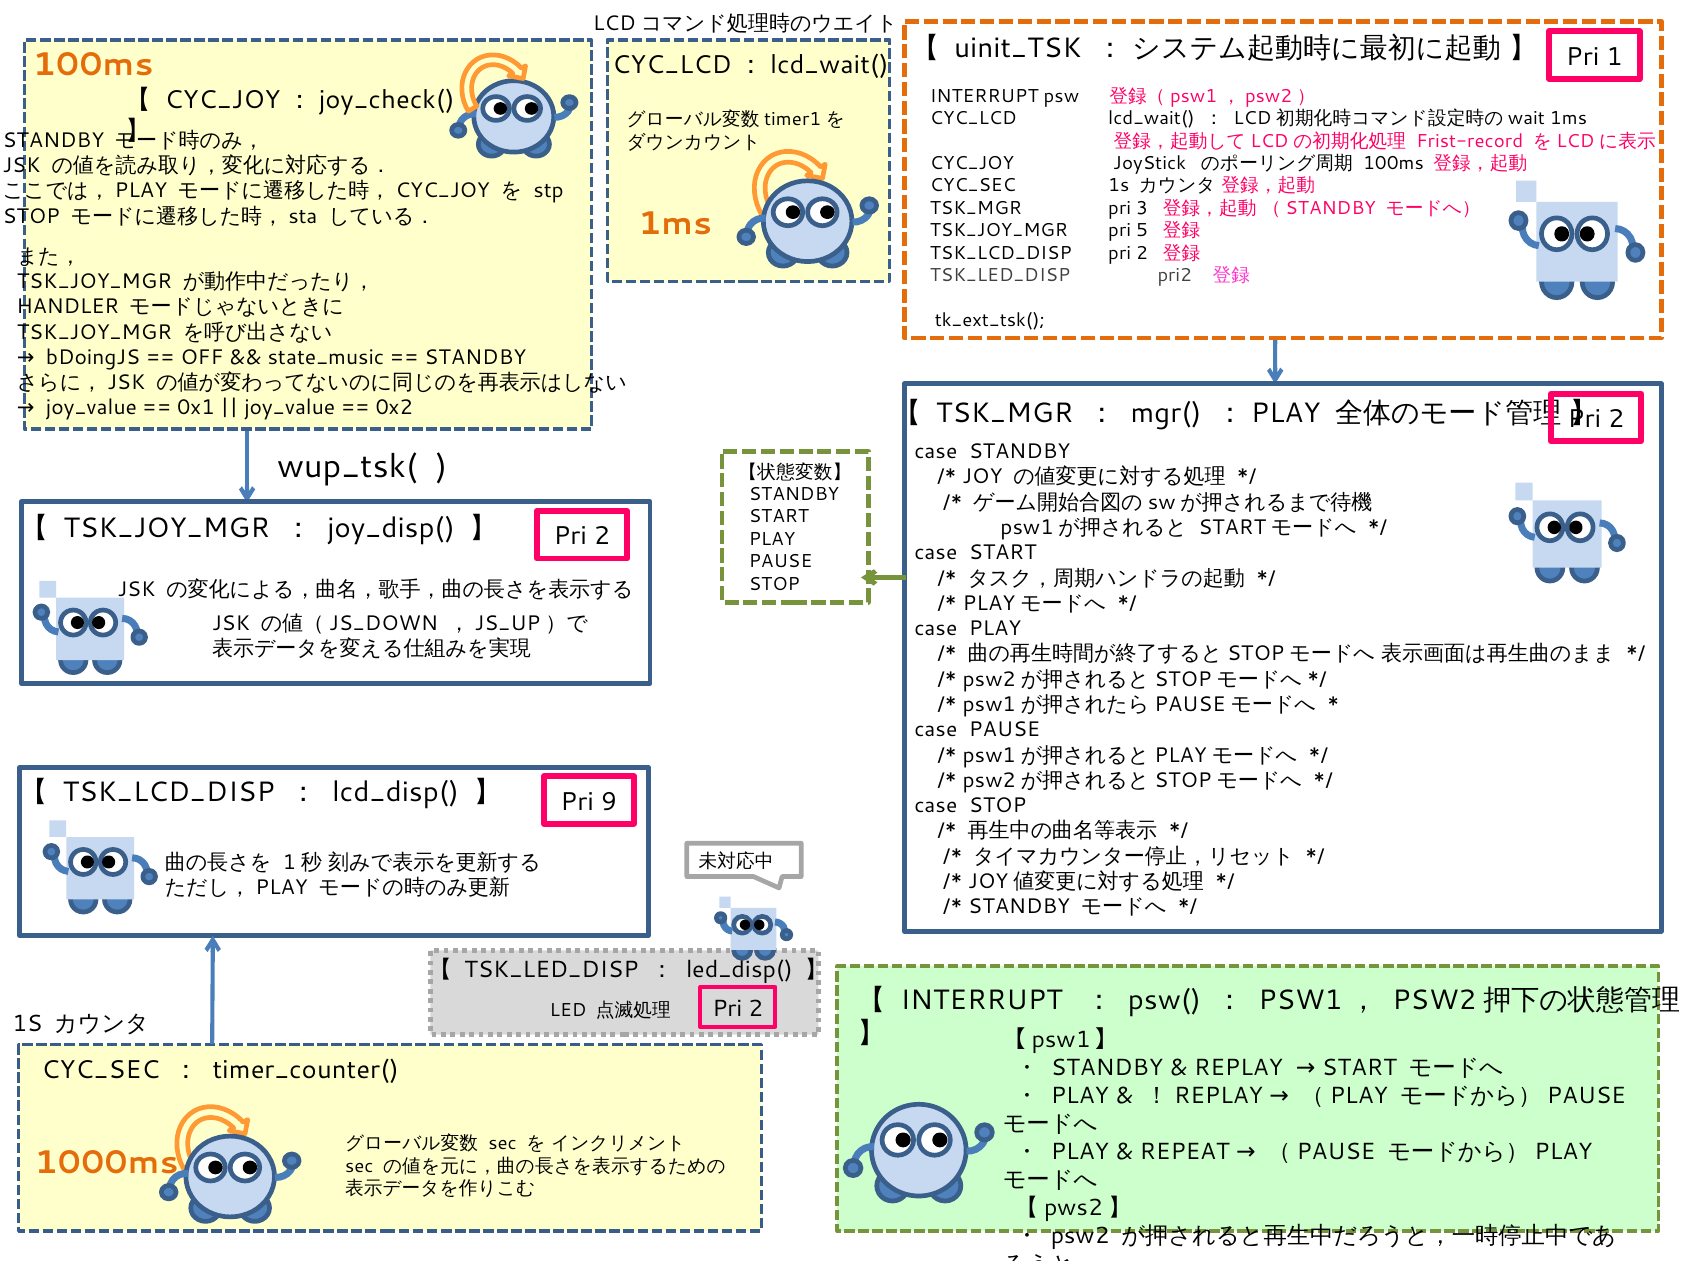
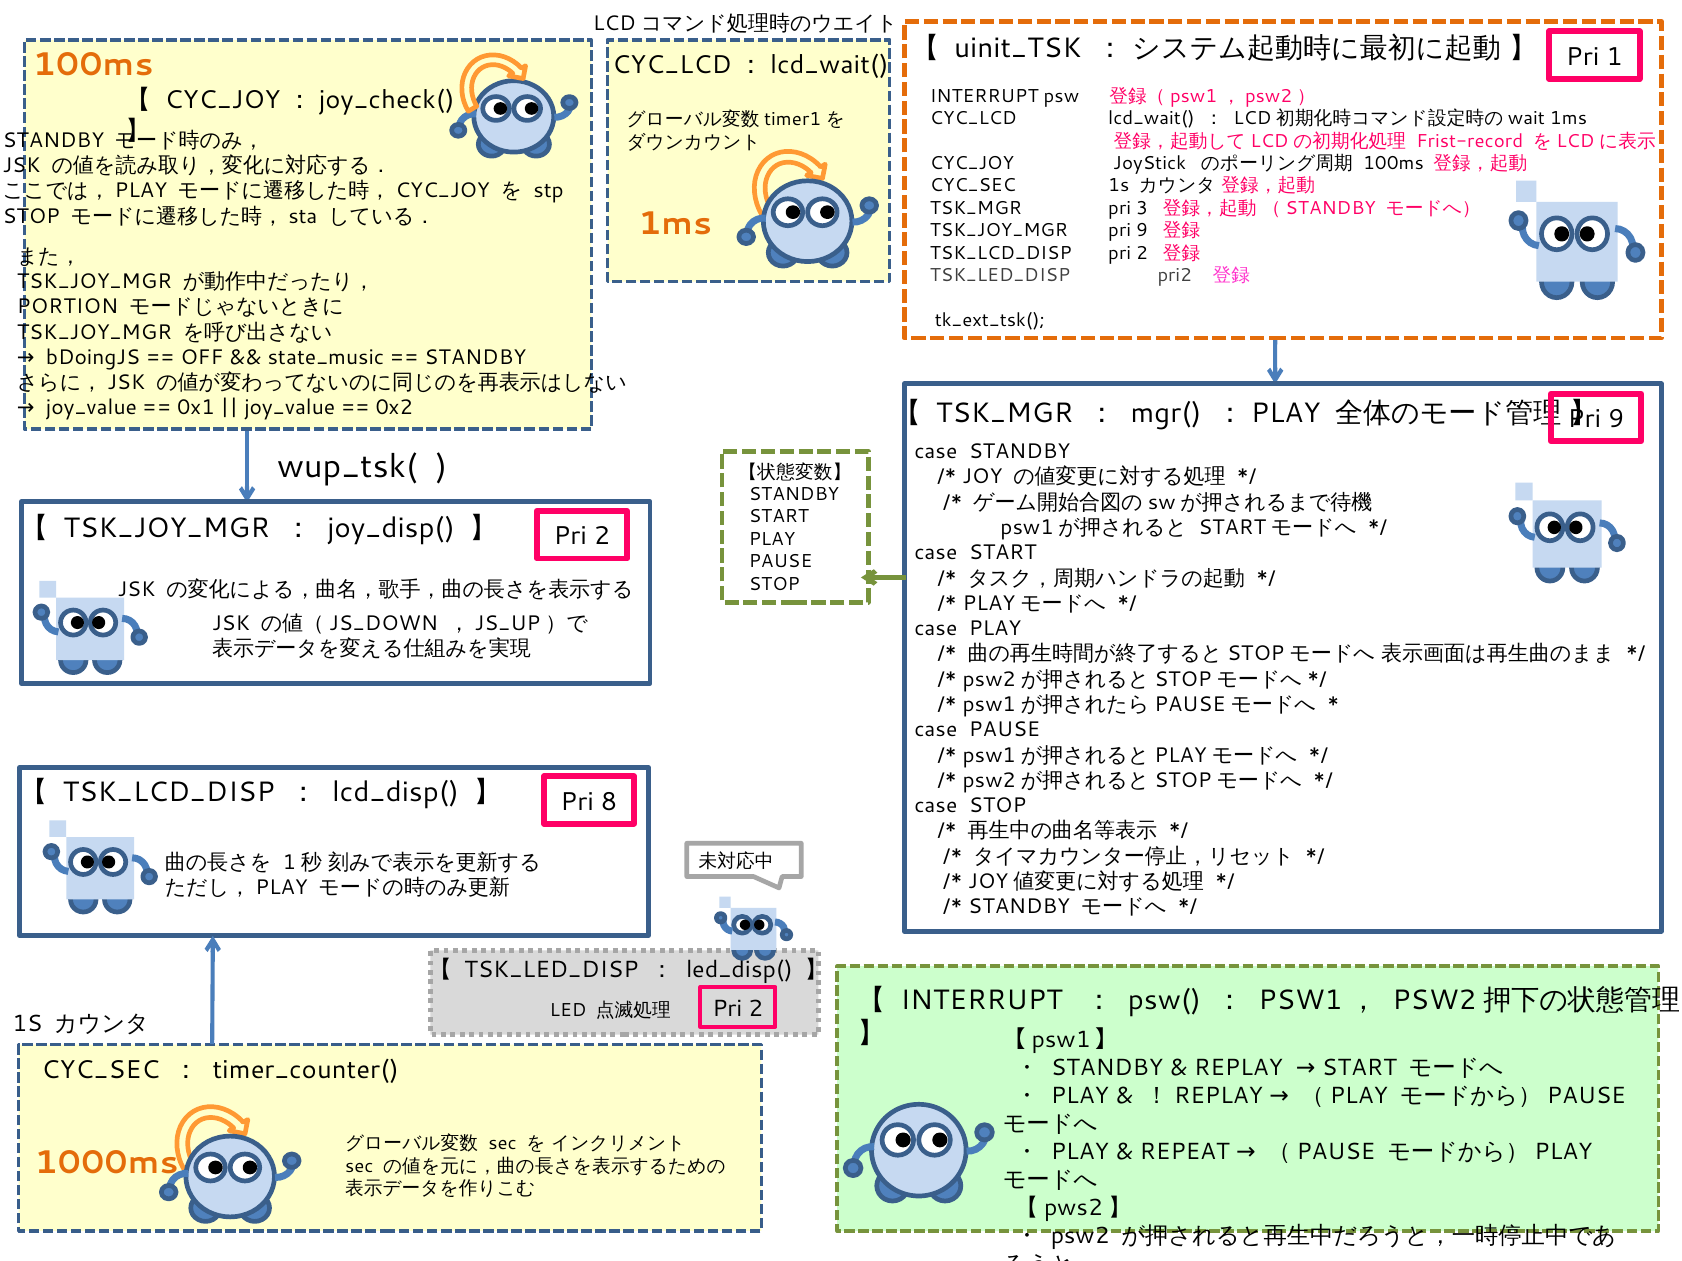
TSK_JOY_MGR pri 5: 5 -> 9 (1142, 231)
HANDLER: HANDLER -> PORTION (68, 307)
2: 2 -> 9 (1616, 419)
9: 9 -> 8 (609, 802)
